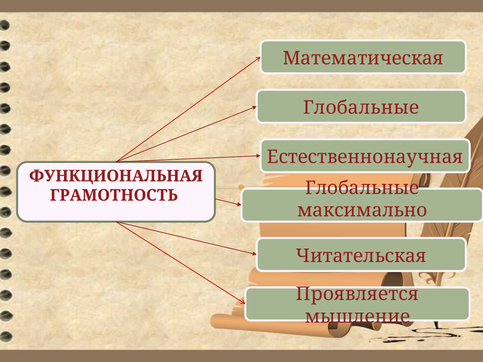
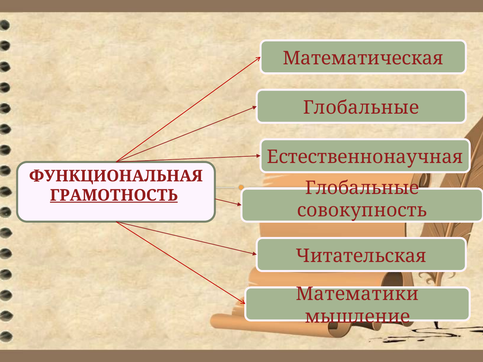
ГРАМОТНОСТЬ underline: none -> present (114, 195)
максимально: максимально -> совокупность (362, 211)
Проявляется: Проявляется -> Математики (357, 294)
